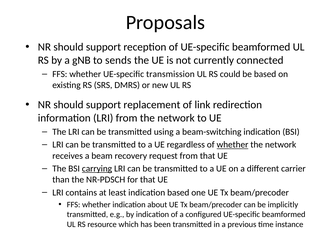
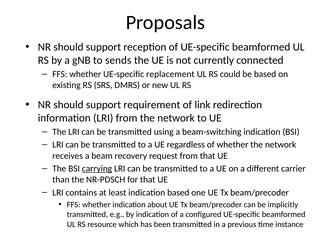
transmission: transmission -> replacement (170, 74)
replacement: replacement -> requirement (152, 105)
whether underline: present -> none (233, 145)
